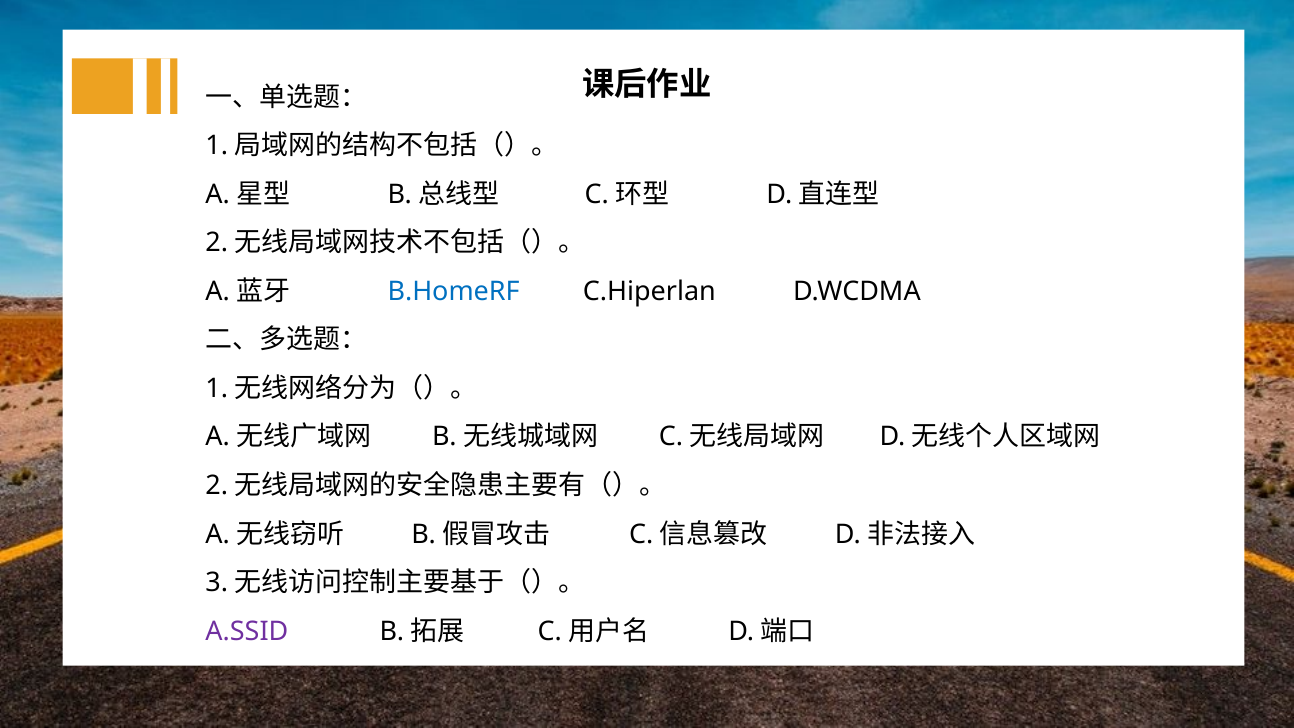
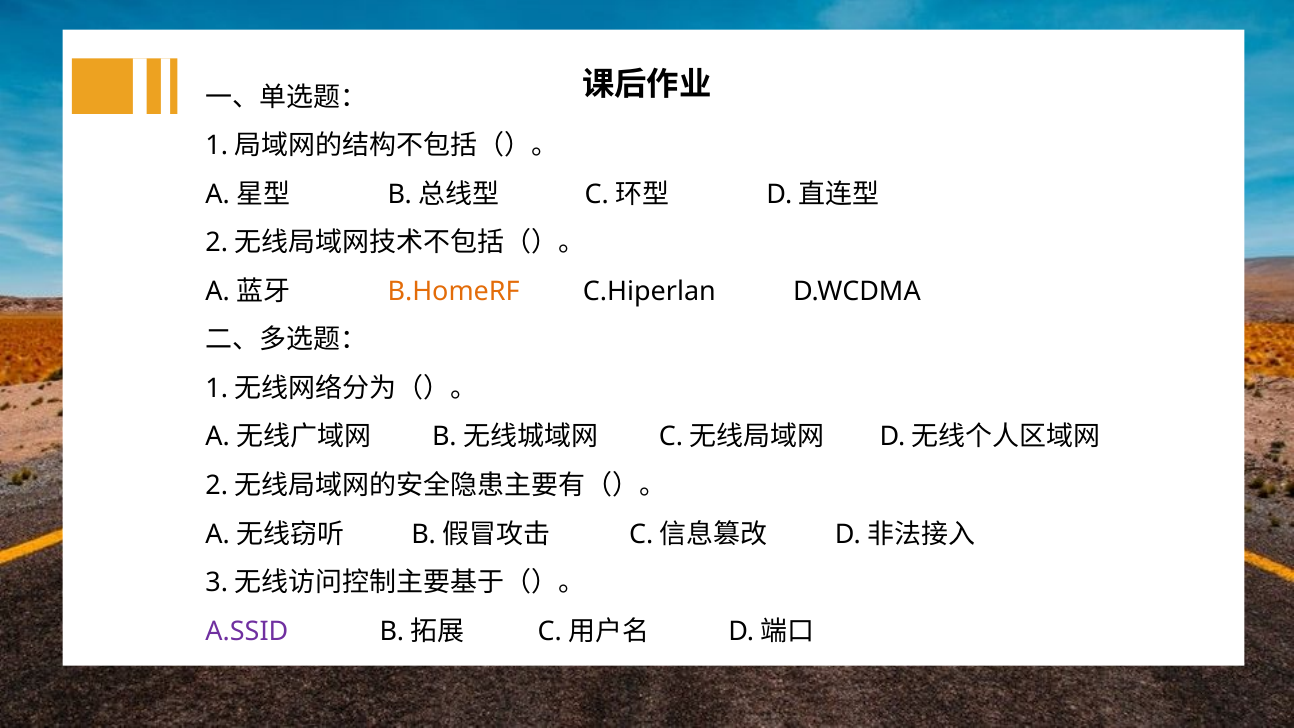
B.HomeRF colour: blue -> orange (454, 291)
